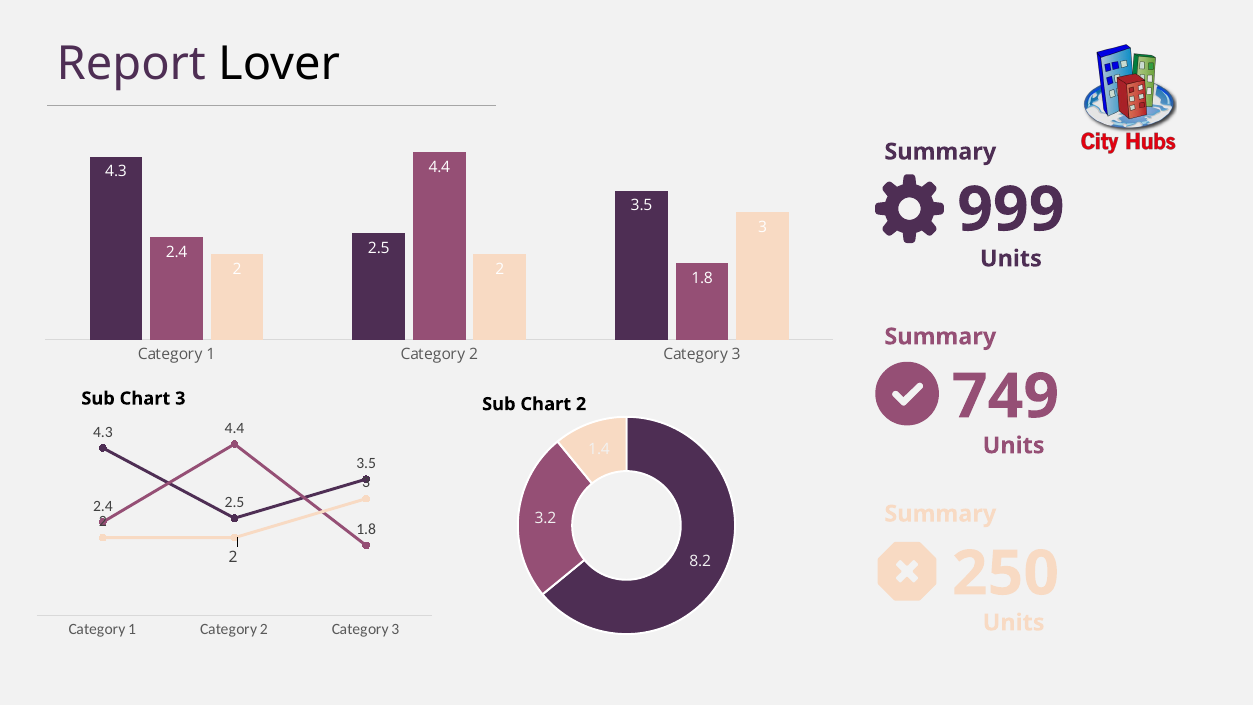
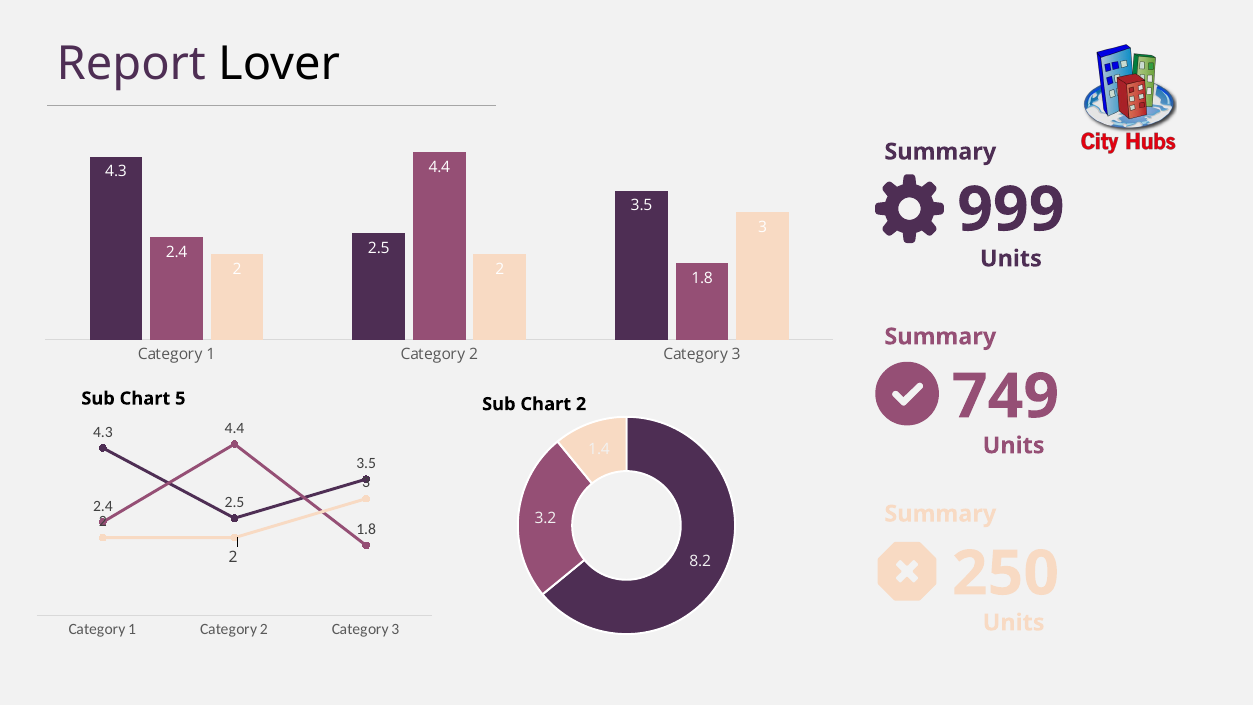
Chart 3: 3 -> 5 (180, 398)
